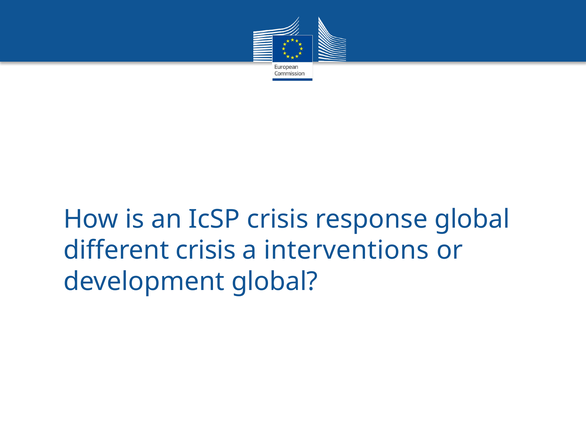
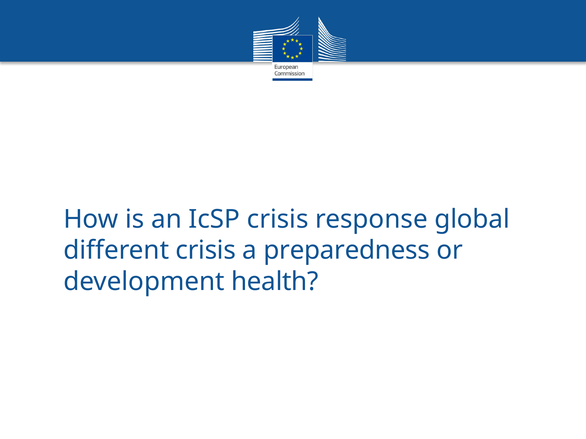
interventions: interventions -> preparedness (347, 251)
development global: global -> health (275, 282)
